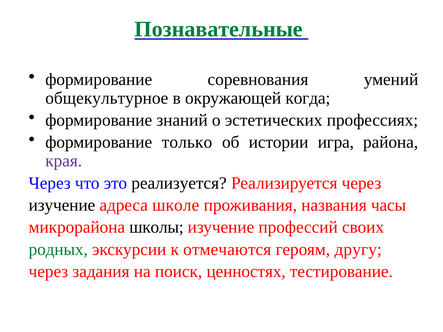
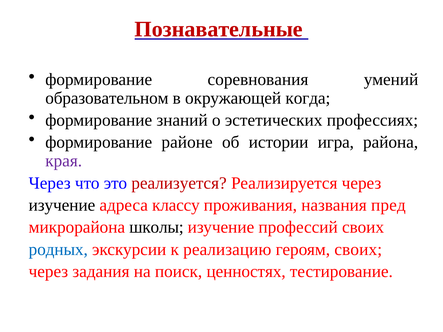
Познавательные colour: green -> red (219, 29)
общекультурное: общекультурное -> образовательном (107, 98)
только: только -> районе (187, 142)
реализуется colour: black -> red (179, 183)
школе: школе -> классу (176, 205)
часы: часы -> пред (388, 205)
родных colour: green -> blue (58, 250)
отмечаются: отмечаются -> реализацию (227, 250)
героям другу: другу -> своих (358, 250)
